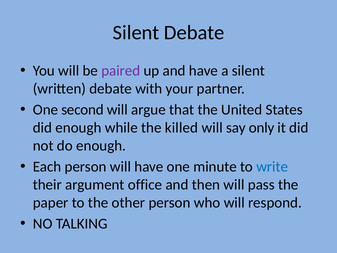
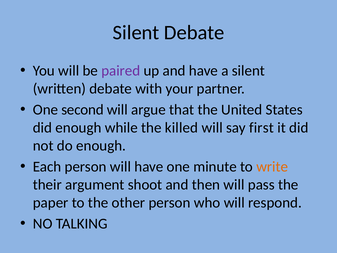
only: only -> first (261, 128)
write colour: blue -> orange (272, 167)
office: office -> shoot (145, 185)
